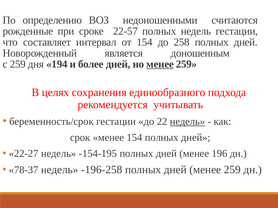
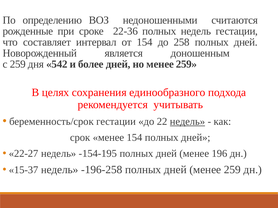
22-57: 22-57 -> 22-36 (125, 31)
194: 194 -> 542 (57, 64)
менее underline: present -> none (160, 64)
78-37: 78-37 -> 15-37 (24, 170)
